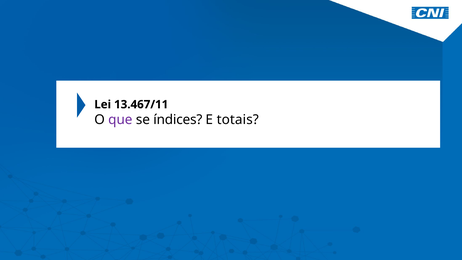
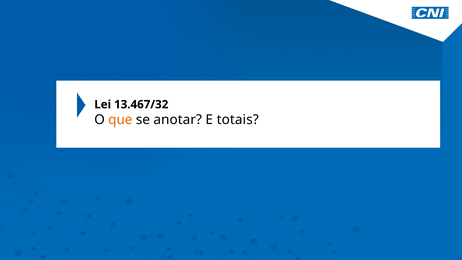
13.467/11: 13.467/11 -> 13.467/32 (141, 104)
que colour: purple -> orange (120, 120)
índices: índices -> anotar (178, 120)
